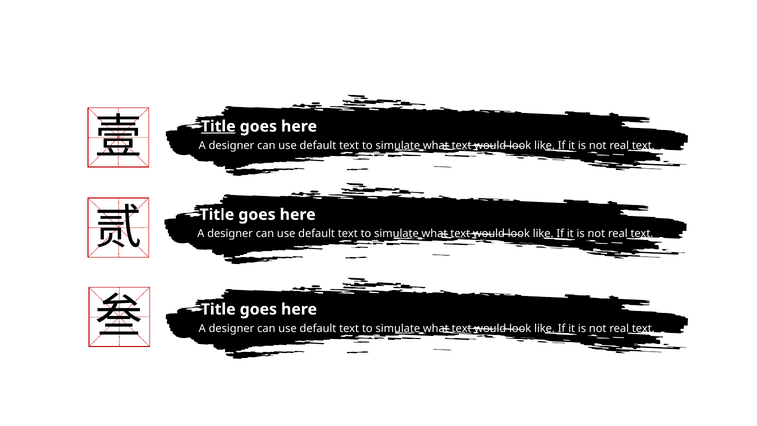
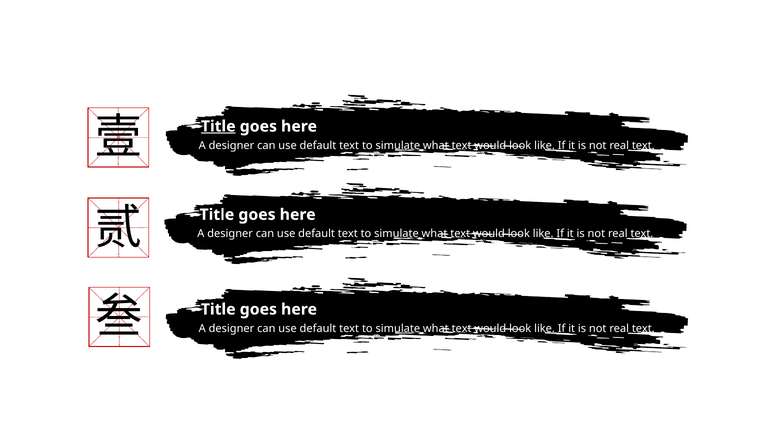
text underline: present -> none (462, 328)
